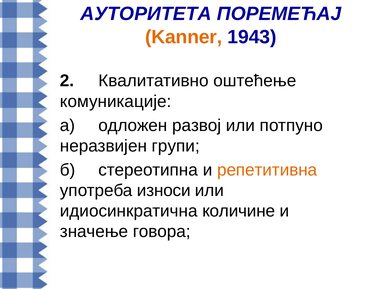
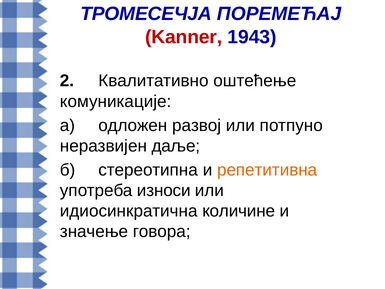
АУТОРИТЕТА: АУТОРИТЕТА -> ТРОМЕСЕЧЈА (146, 14)
Kanner colour: orange -> red (184, 37)
групи: групи -> даље (176, 146)
